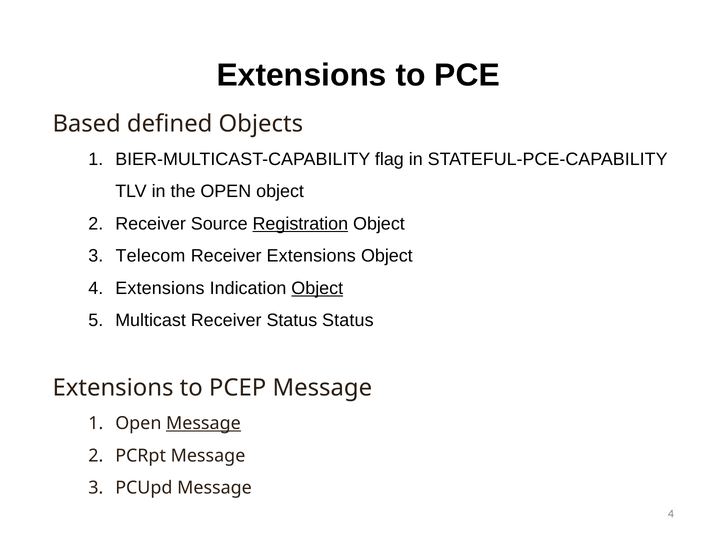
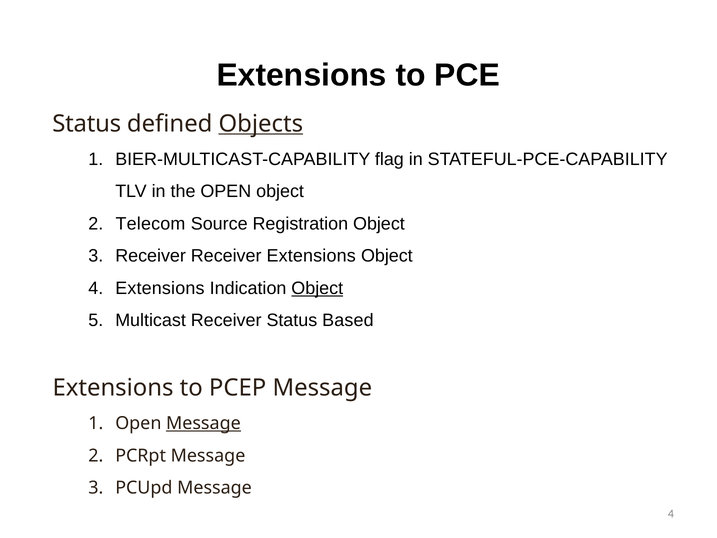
Based: Based -> Status (87, 124)
Objects underline: none -> present (261, 124)
Receiver: Receiver -> Telecom (150, 224)
Registration underline: present -> none (300, 224)
Telecom: Telecom -> Receiver (151, 256)
Status Status: Status -> Based (348, 320)
